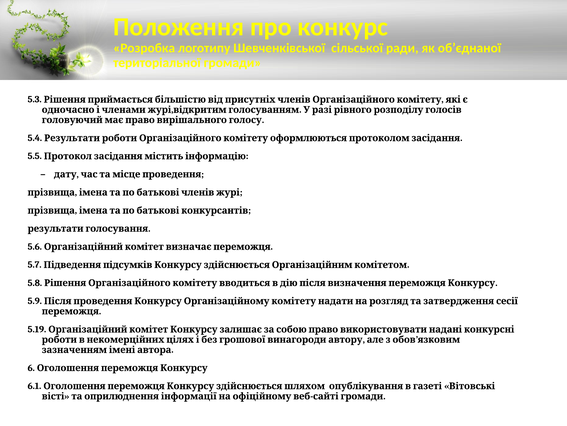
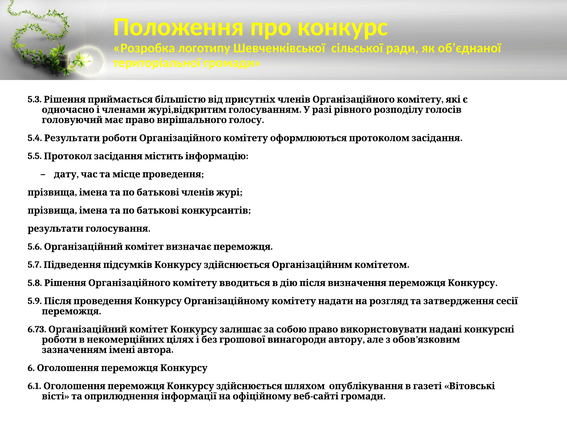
5.19: 5.19 -> 6.73 (37, 329)
